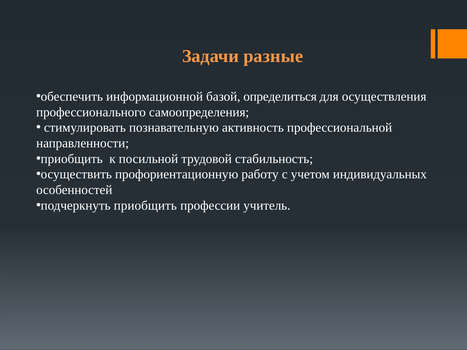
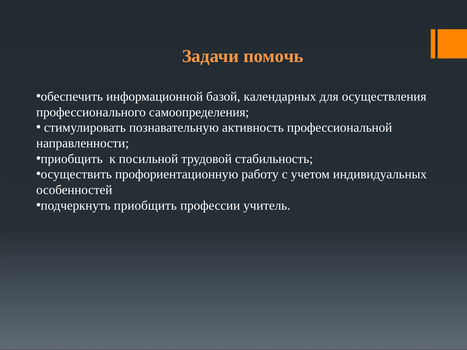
разные: разные -> помочь (273, 56)
определиться: определиться -> календарных (280, 97)
